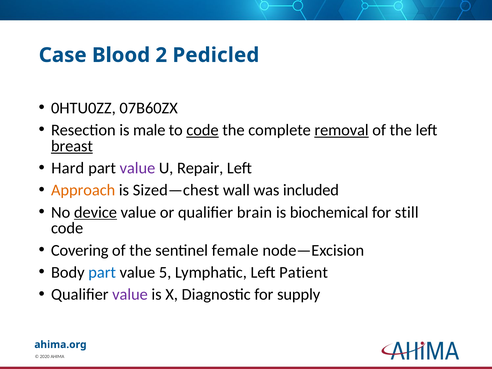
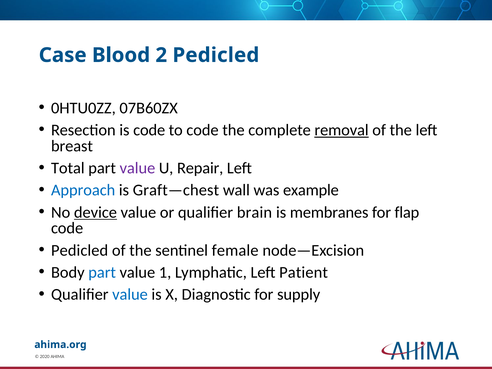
is male: male -> code (149, 130)
code underline: present -> none (203, 130)
breast underline: present -> none (72, 146)
Hard: Hard -> Total (68, 168)
Approach colour: orange -> blue (83, 190)
Sized—chest: Sized—chest -> Graft—chest (176, 190)
included: included -> example (311, 190)
biochemical: biochemical -> membranes (329, 212)
still: still -> flap (407, 212)
Covering: Covering -> Pedicled (80, 250)
5: 5 -> 1 (165, 272)
value colour: purple -> blue (130, 294)
